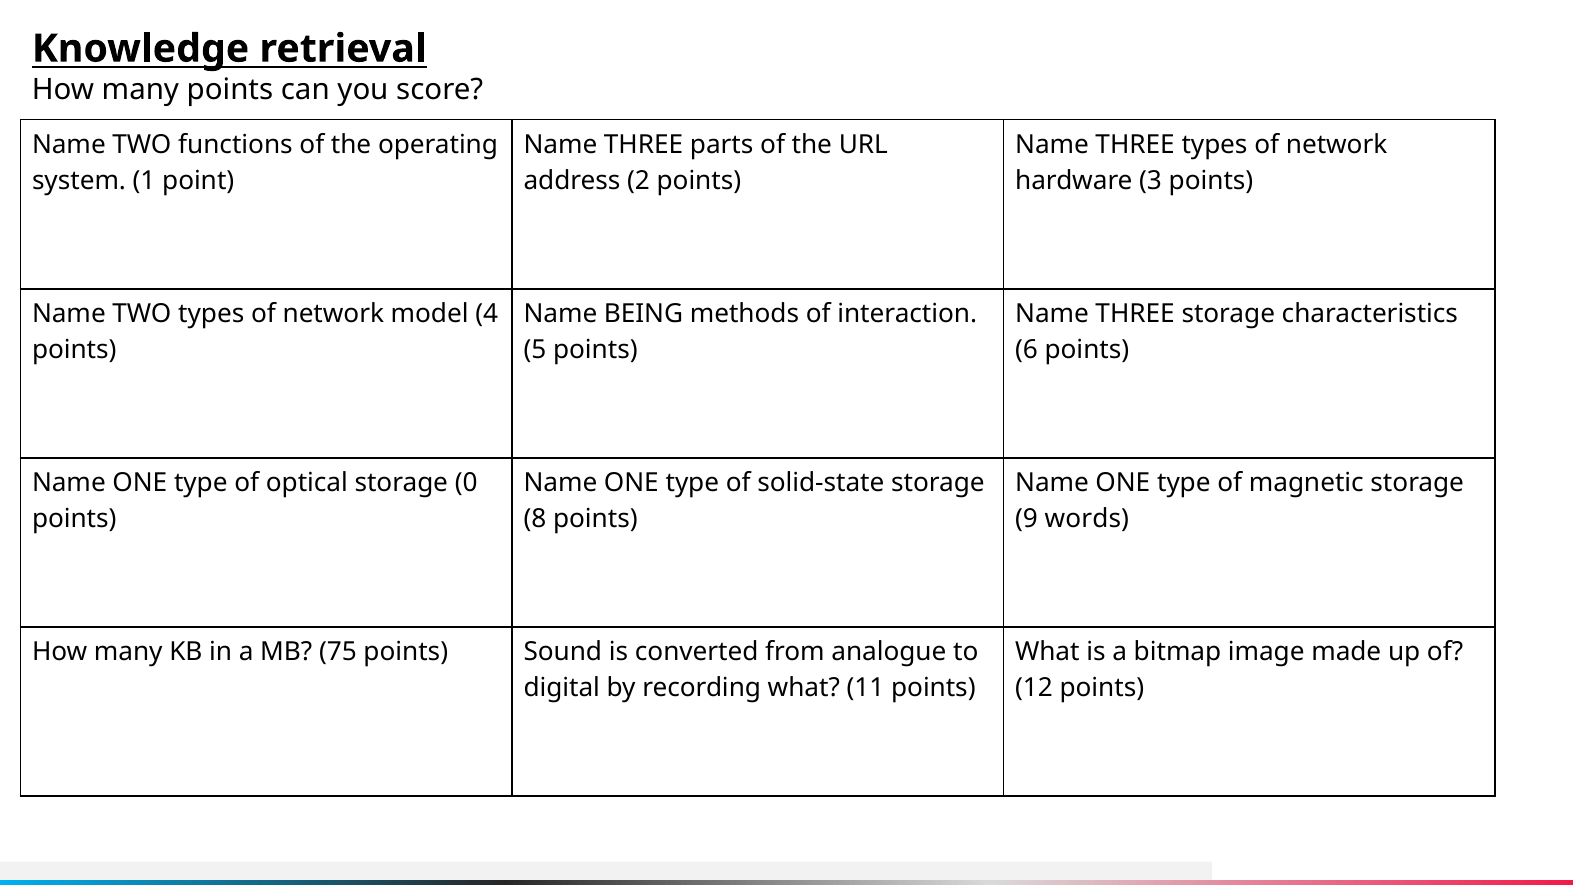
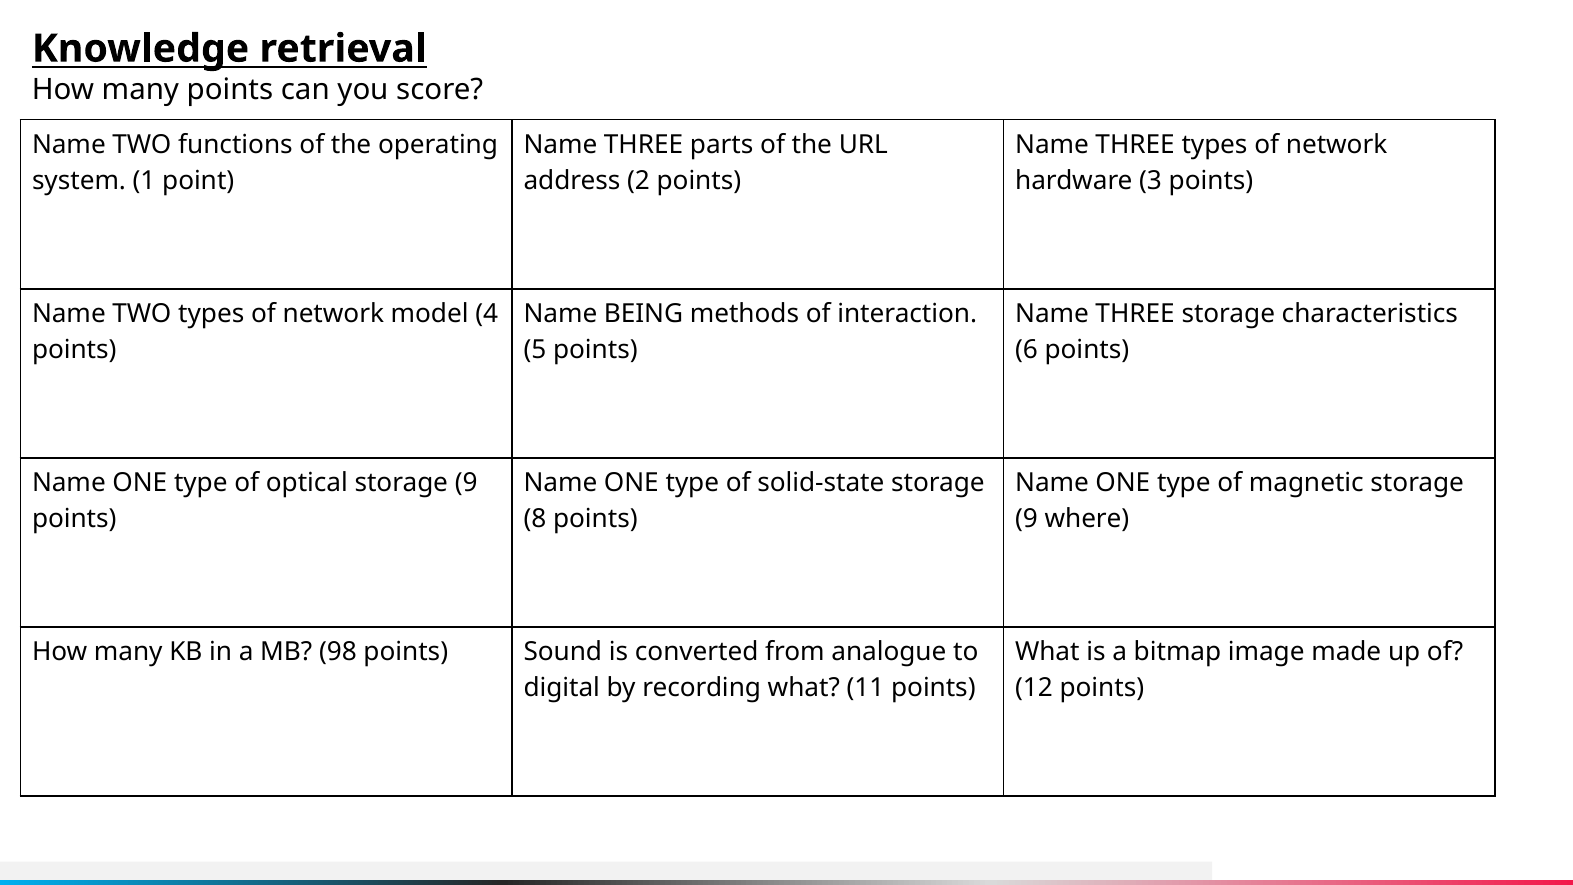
optical storage 0: 0 -> 9 (466, 483)
words: words -> where (1087, 519)
75: 75 -> 98 (338, 652)
